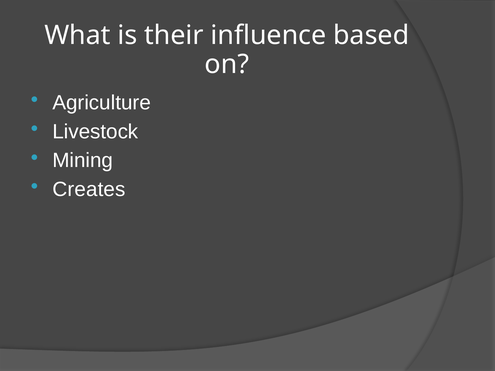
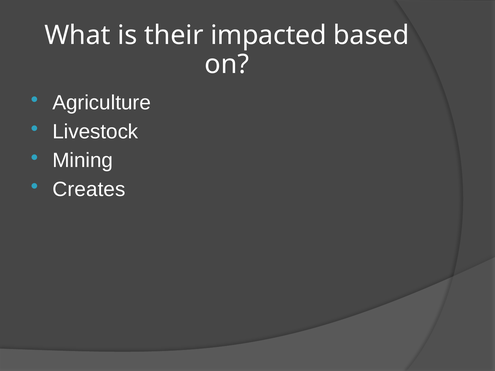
influence: influence -> impacted (269, 35)
